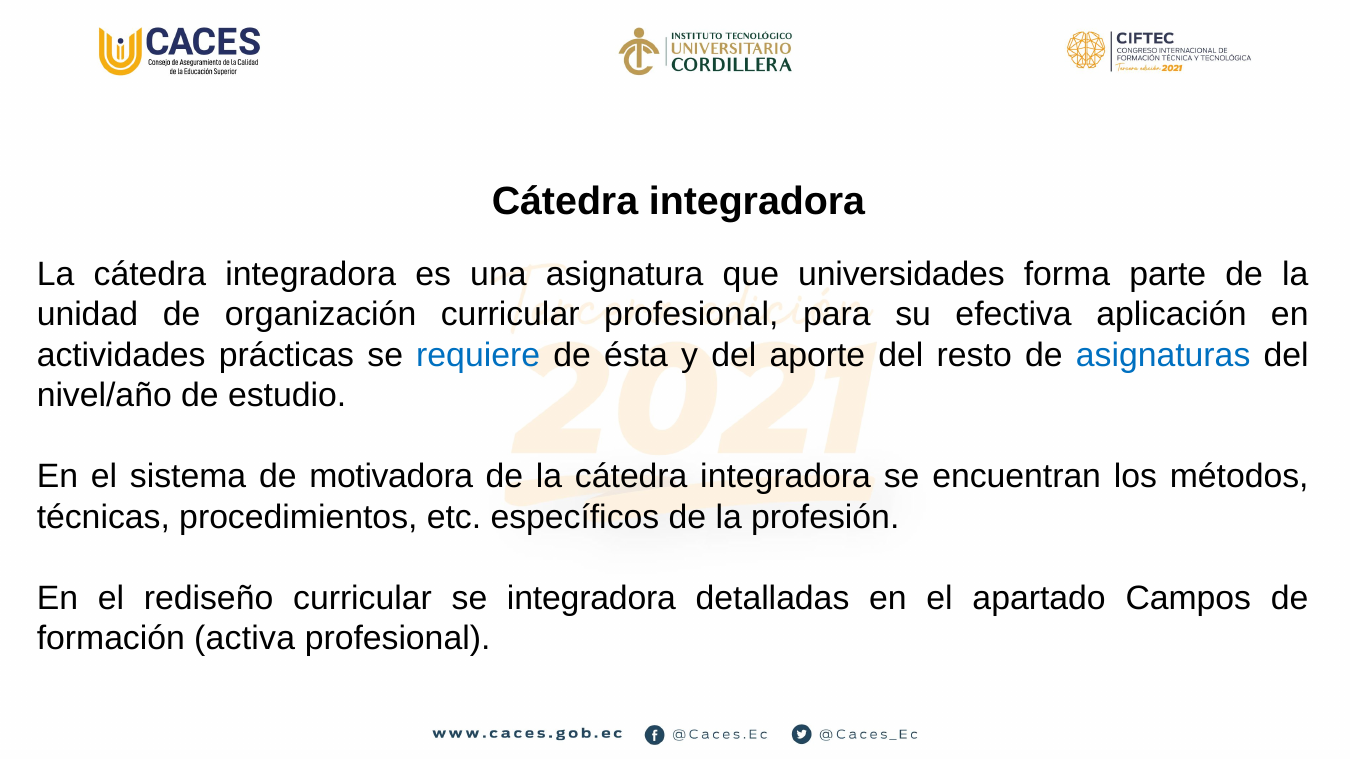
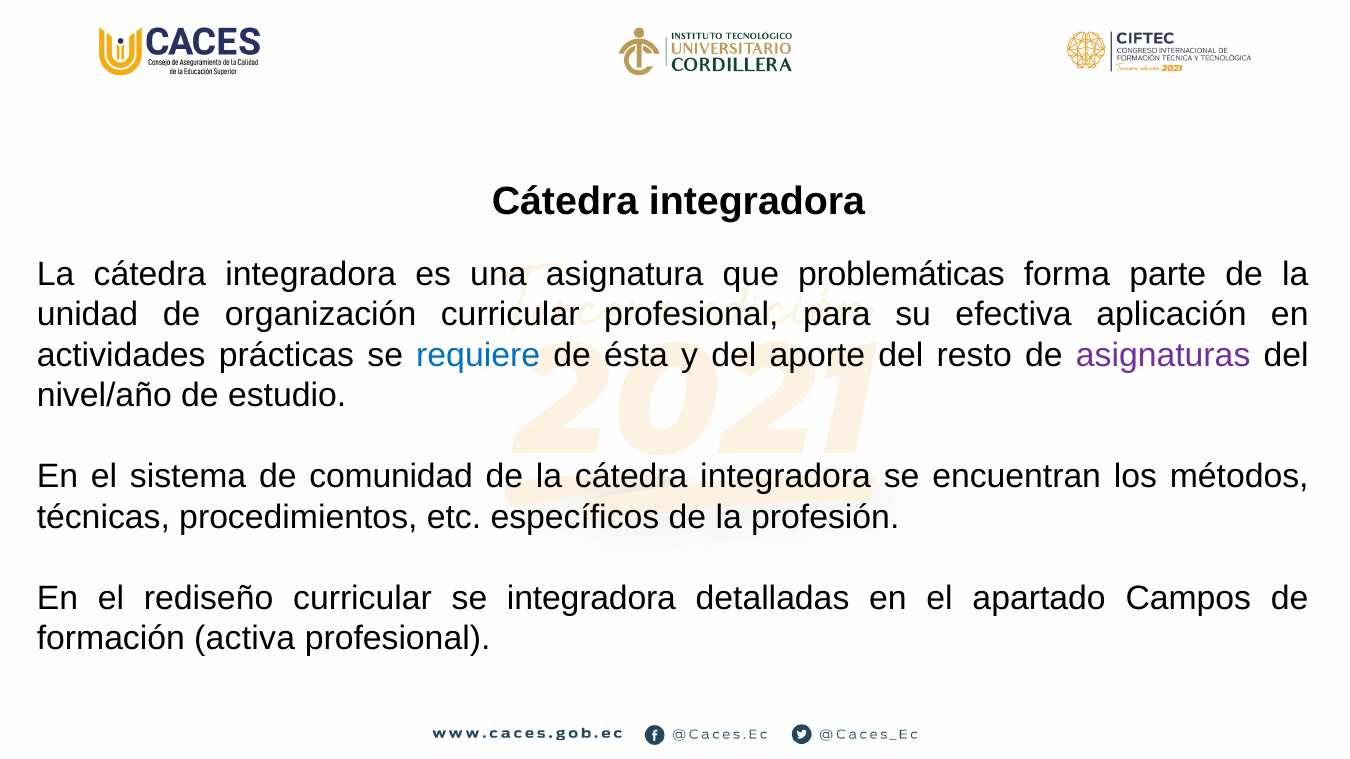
universidades: universidades -> problemáticas (901, 274)
asignaturas colour: blue -> purple (1163, 355)
motivadora: motivadora -> comunidad (391, 477)
